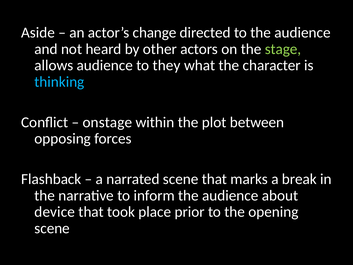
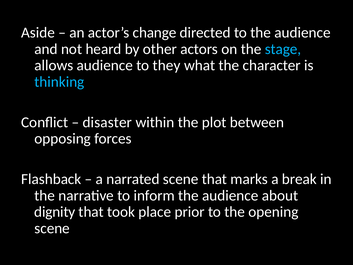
stage colour: light green -> light blue (283, 49)
onstage: onstage -> disaster (107, 122)
device: device -> dignity (55, 212)
